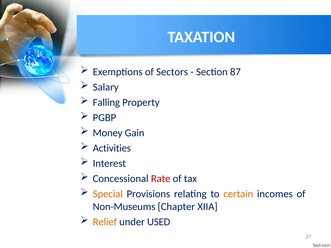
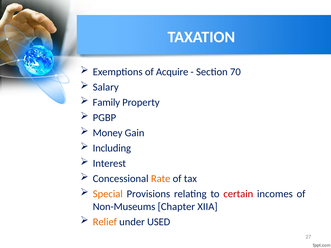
Sectors: Sectors -> Acquire (172, 72)
87: 87 -> 70 (235, 72)
Falling: Falling -> Family (106, 103)
Activities: Activities -> Including (112, 148)
Rate colour: red -> orange (161, 179)
certain colour: orange -> red (238, 194)
